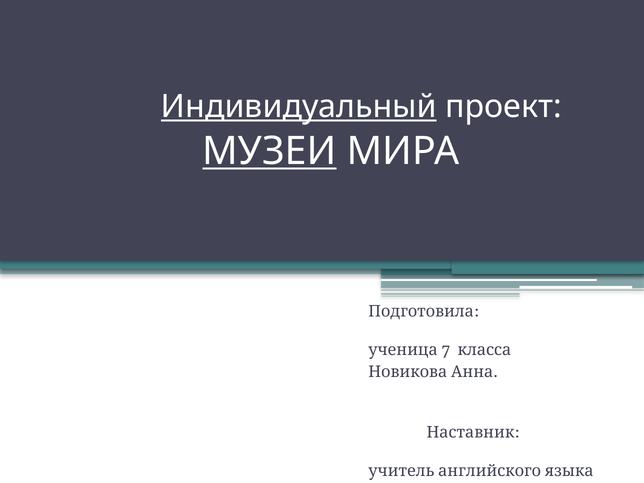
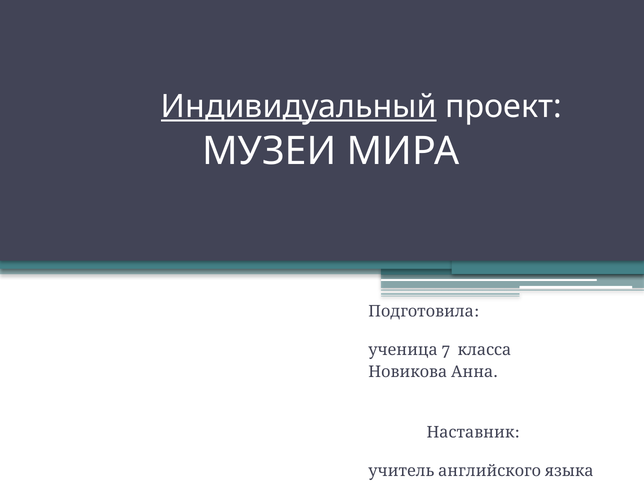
МУЗЕИ underline: present -> none (269, 152)
